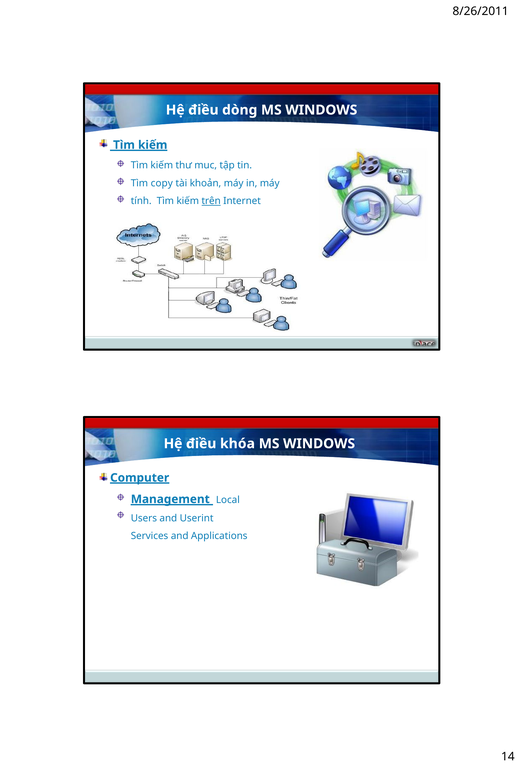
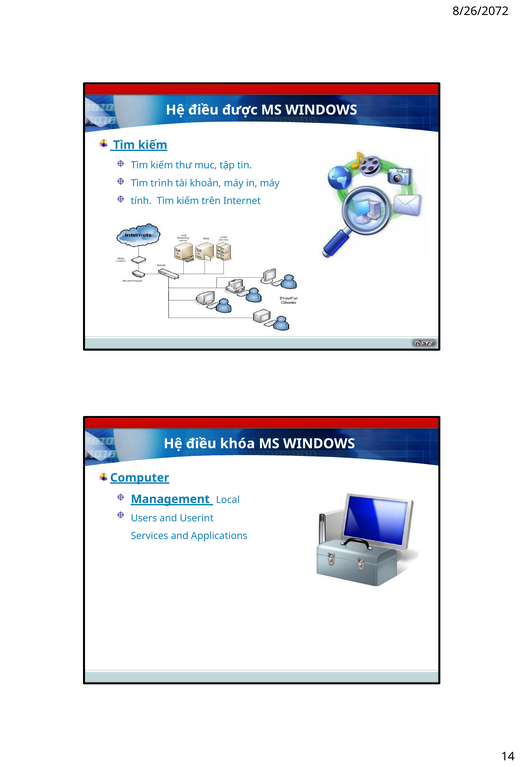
8/26/2011: 8/26/2011 -> 8/26/2072 (481, 11)
dòng: dòng -> được (240, 110)
copy: copy -> trình (162, 183)
trên underline: present -> none (211, 201)
